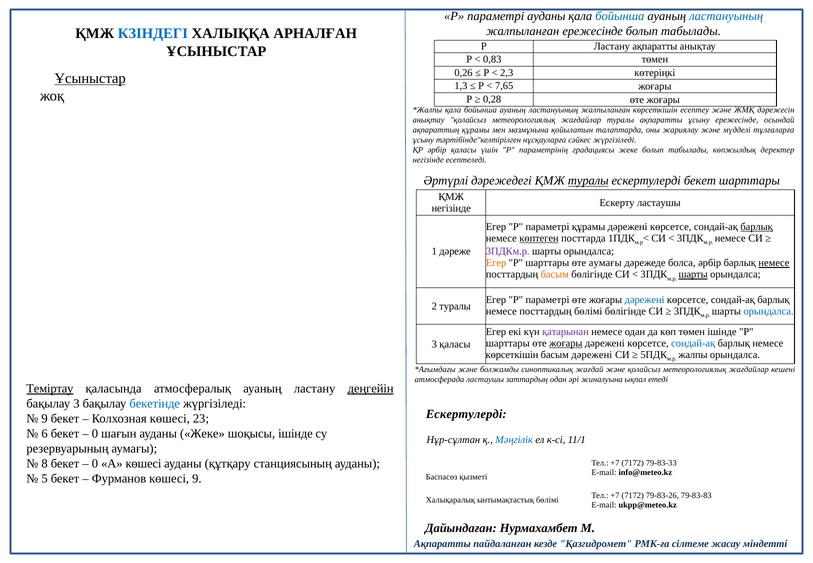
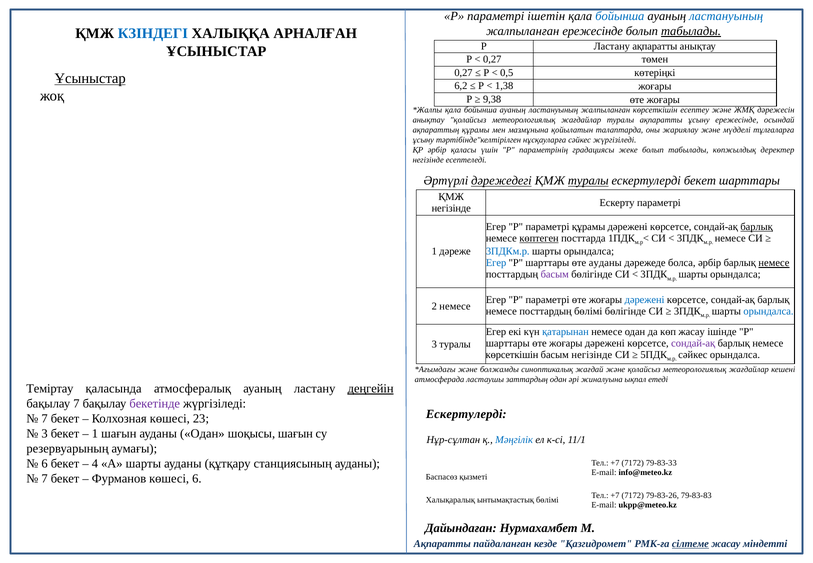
параметрі ауданы: ауданы -> ішетін (546, 16)
табылады underline: none -> present (691, 31)
0,83: 0,83 -> 0,27 (492, 59)
0,26: 0,26 -> 0,27 (464, 73)
2,3: 2,3 -> 0,5 (507, 73)
1,3: 1,3 -> 6,2 (461, 86)
7,65: 7,65 -> 1,38 (504, 86)
0,28: 0,28 -> 9,38 (492, 99)
дәрежедегі underline: none -> present (501, 181)
Ескерту ластаушы: ластаушы -> параметрі (659, 203)
3ПДКм.р colour: purple -> blue (508, 251)
Егер colour: orange -> blue (496, 263)
өте аумағы: аумағы -> ауданы (605, 263)
басым colour: orange -> purple (555, 274)
шарты underline: present -> none (693, 274)
2 туралы: туралы -> немесе (455, 306)
қатарынан colour: purple -> blue (565, 332)
көп төмен: төмен -> жасау (692, 332)
жоғары underline: present -> none (566, 343)
сондай-ақ colour: blue -> purple (693, 343)
3 қаласы: қаласы -> туралы (455, 344)
басым дәрежені: дәрежені -> негізінде (592, 355)
жалпы: жалпы -> сәйкес (693, 355)
Теміртау underline: present -> none (50, 389)
бақылау 3: 3 -> 7 (76, 404)
бекетінде colour: blue -> purple (155, 404)
9: 9 -> 7 (45, 419)
6: 6 -> 3 (45, 434)
0: 0 -> 1 (95, 434)
ауданы Жеке: Жеке -> Одан (202, 434)
шоқысы ішінде: ішінде -> шағын (295, 434)
8: 8 -> 6 (45, 464)
0: 0 -> 4 (95, 464)
А көшесі: көшесі -> шарты (143, 464)
5: 5 -> 7 (45, 479)
көшесі 9: 9 -> 6 (197, 479)
сілтеме underline: none -> present (690, 544)
